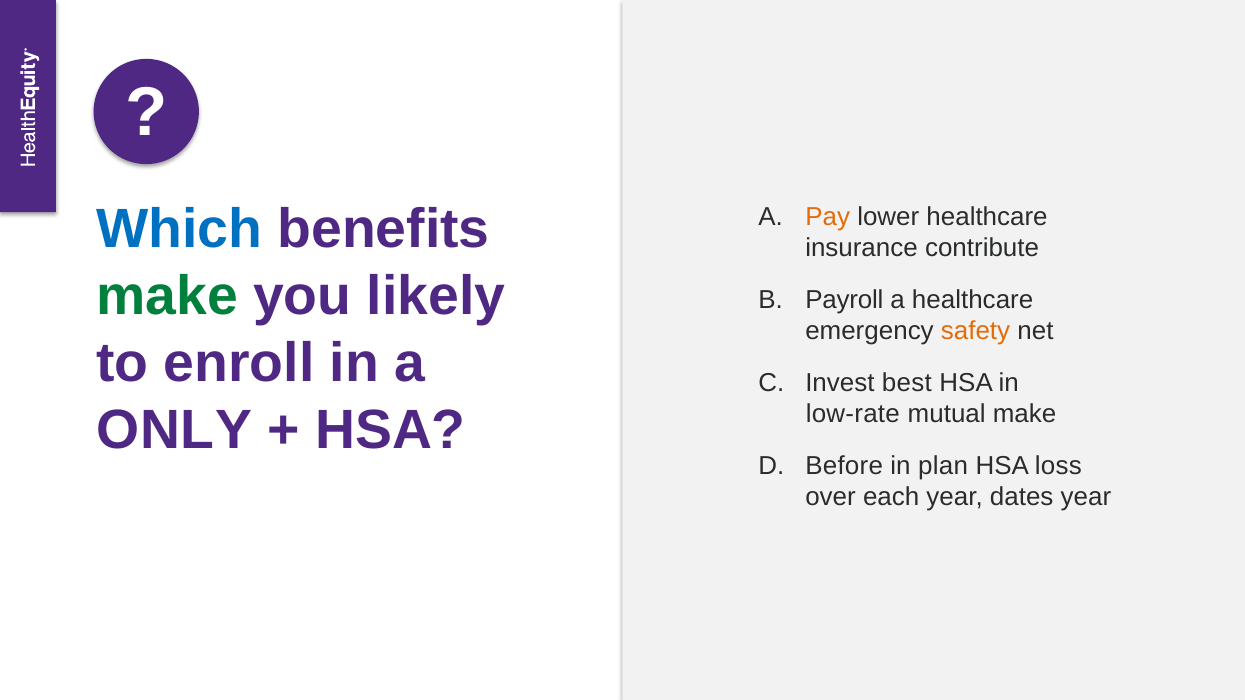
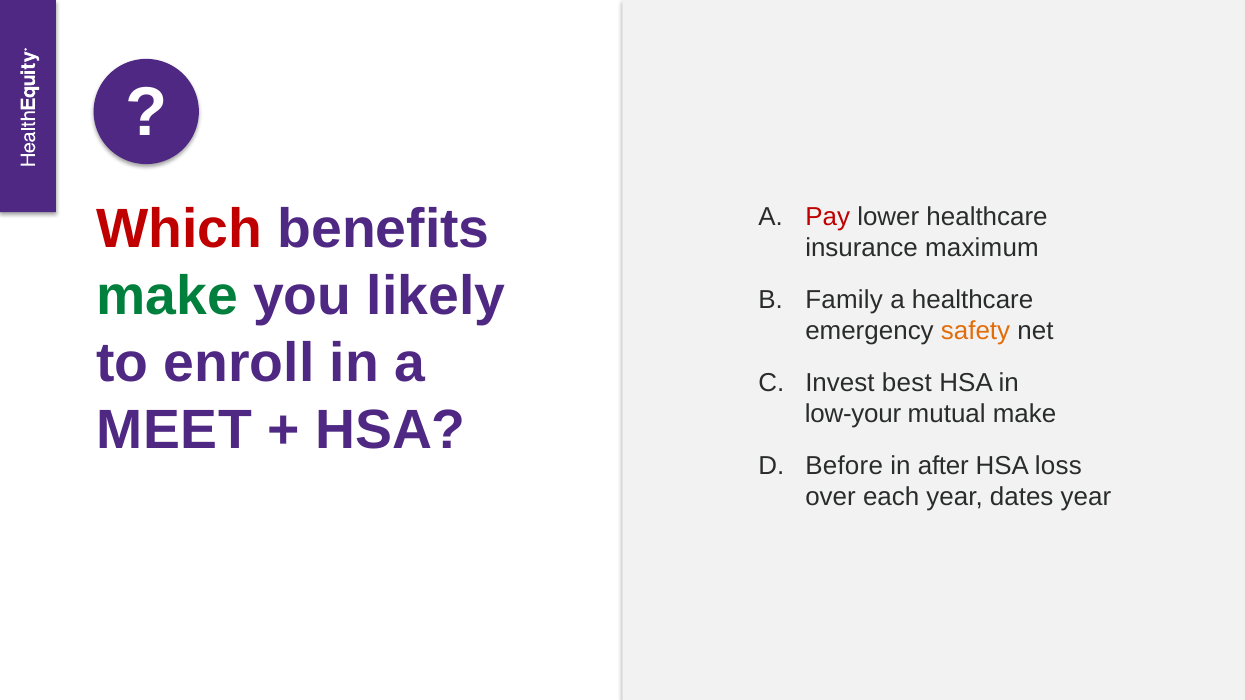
Which colour: blue -> red (179, 230)
Pay colour: orange -> red (828, 217)
contribute: contribute -> maximum (982, 248)
Payroll: Payroll -> Family (844, 300)
low-rate: low-rate -> low-your (853, 414)
ONLY: ONLY -> MEET (174, 430)
plan: plan -> after (943, 466)
